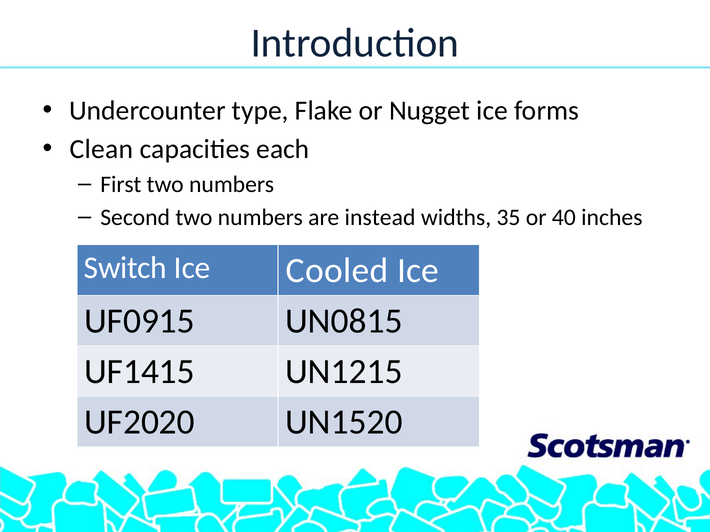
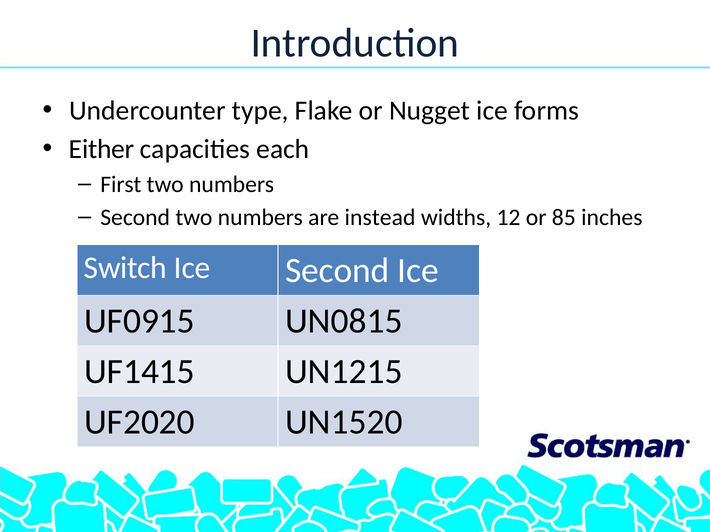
Clean: Clean -> Either (102, 149)
35: 35 -> 12 (508, 218)
40: 40 -> 85 (564, 218)
Ice Cooled: Cooled -> Second (337, 271)
